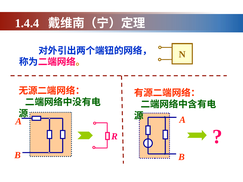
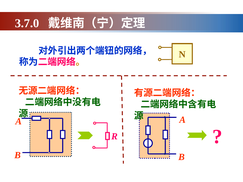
1.4.4: 1.4.4 -> 3.7.0 (27, 23)
